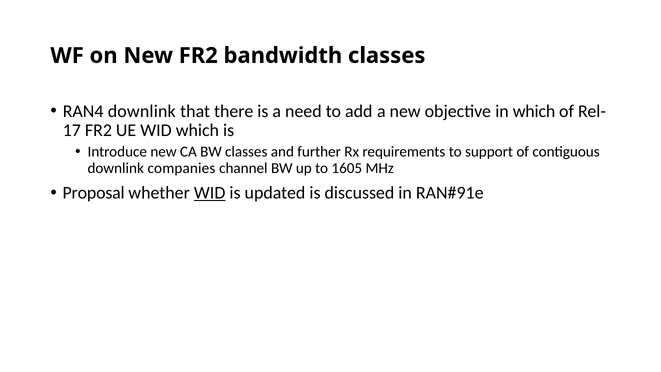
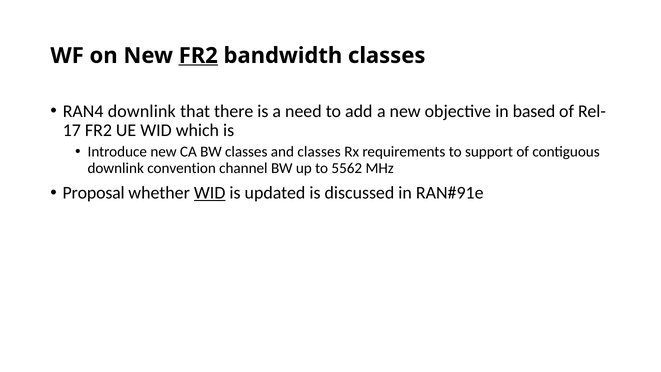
FR2 underline: none -> present (198, 56)
in which: which -> based (534, 111)
and further: further -> classes (319, 152)
companies: companies -> convention (182, 168)
1605: 1605 -> 5562 (347, 168)
